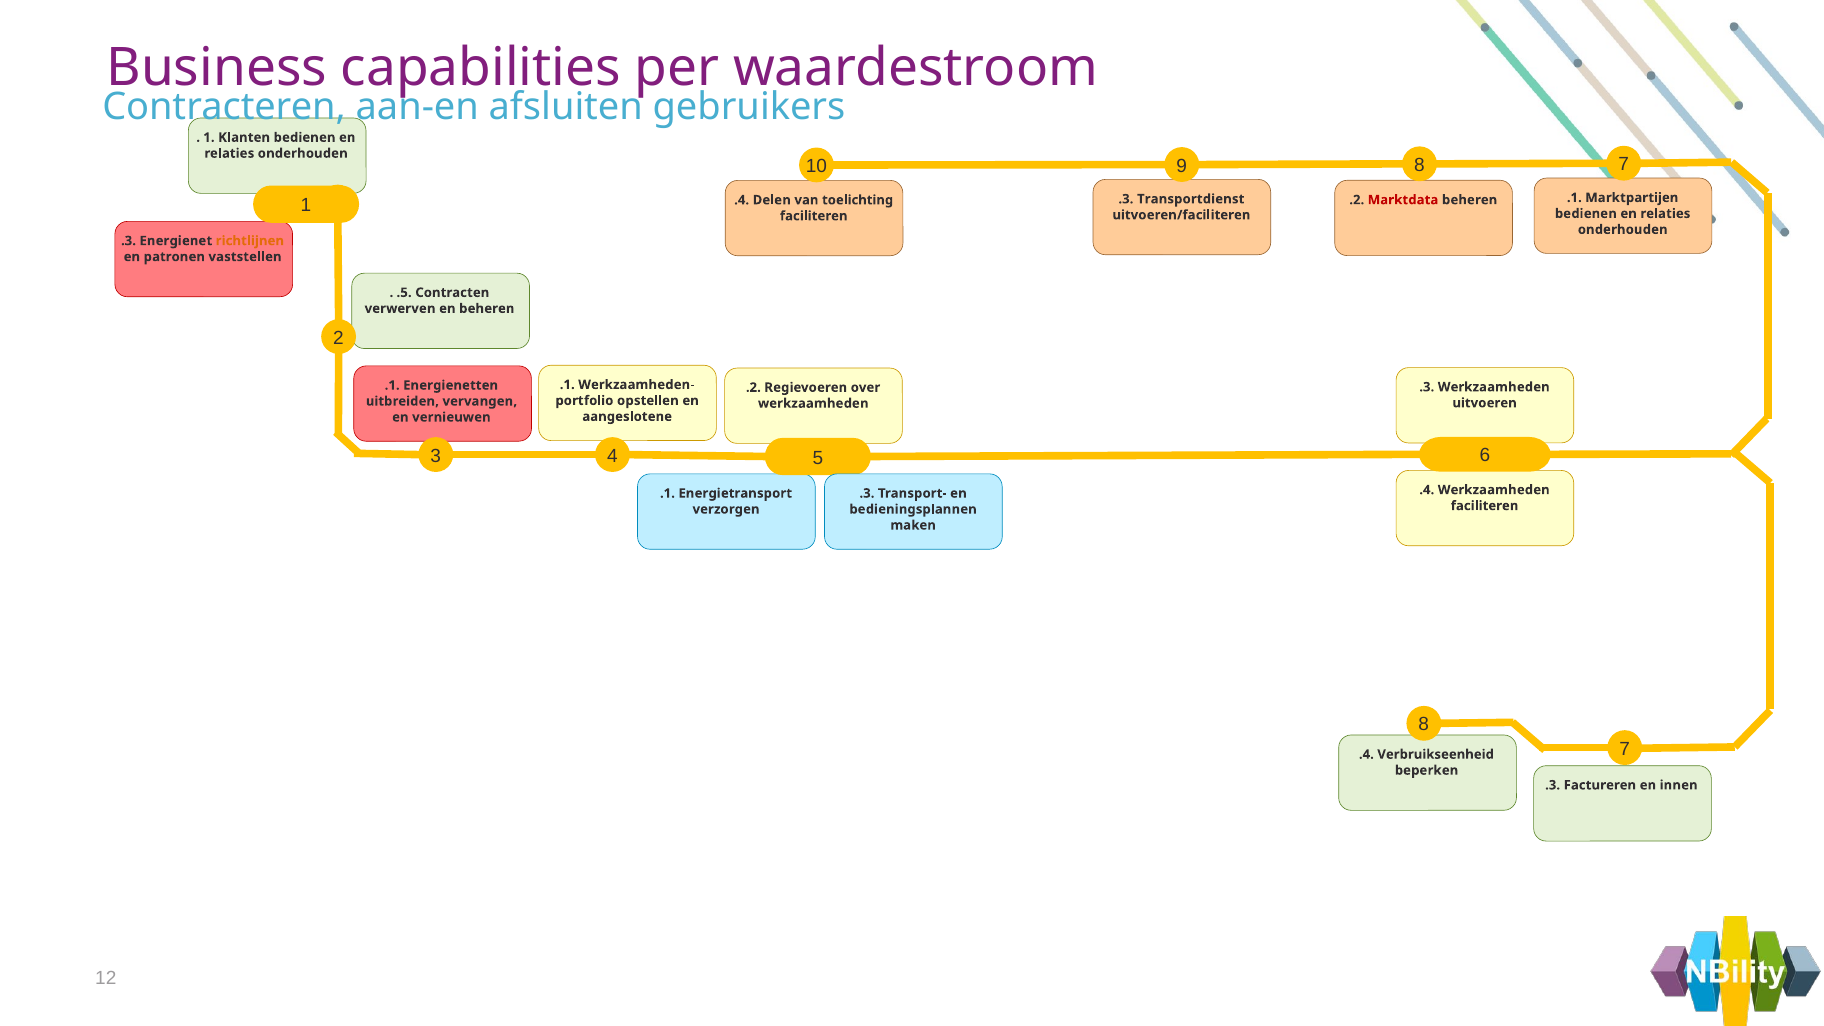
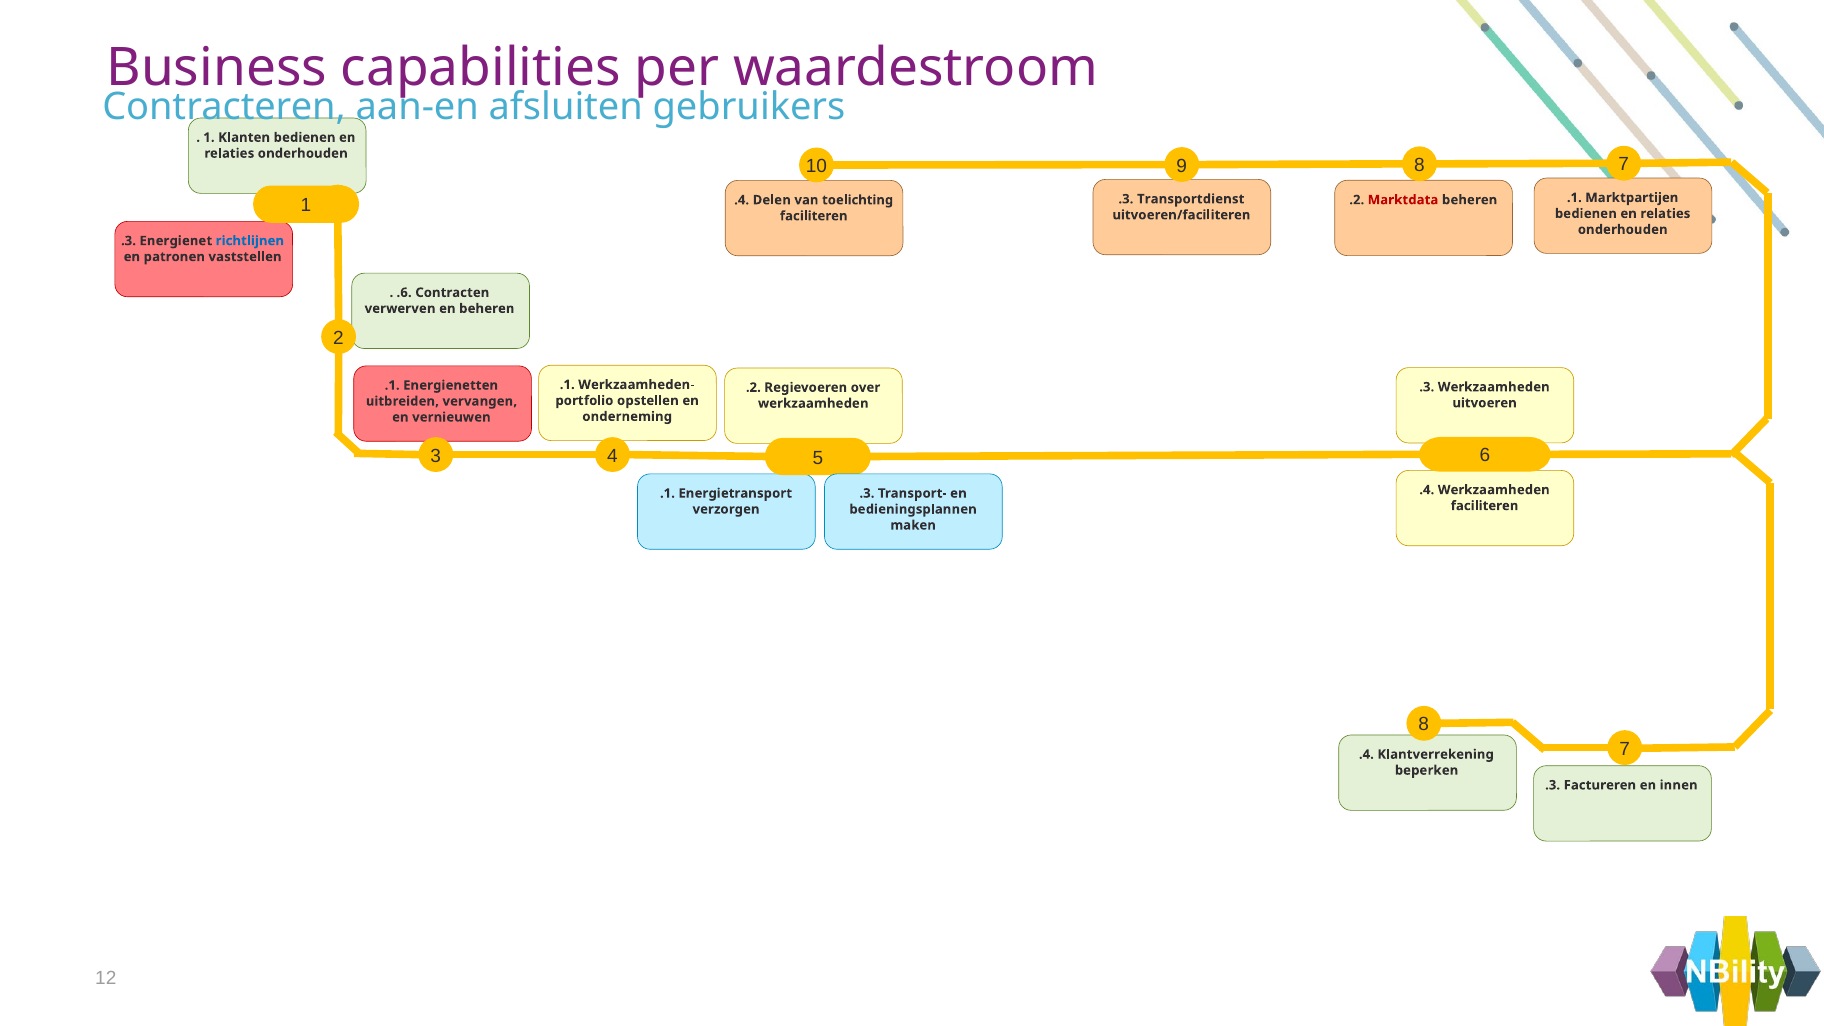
richtlijnen colour: orange -> blue (250, 241)
.5: .5 -> .6 (404, 293)
aangeslotene: aangeslotene -> onderneming (627, 417)
Verbruikseenheid: Verbruikseenheid -> Klantverrekening (1436, 754)
